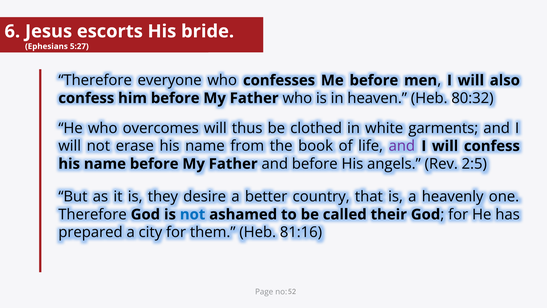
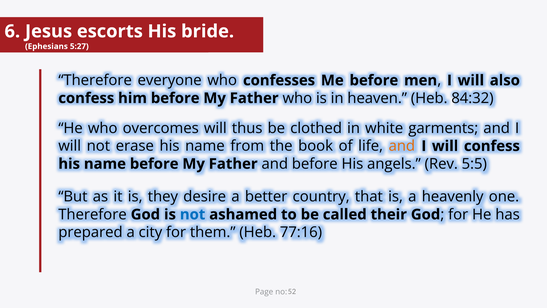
80:32: 80:32 -> 84:32 (472, 98)
and colour: purple -> orange (402, 146)
2:5: 2:5 -> 5:5 (474, 164)
81:16: 81:16 -> 77:16 (301, 233)
